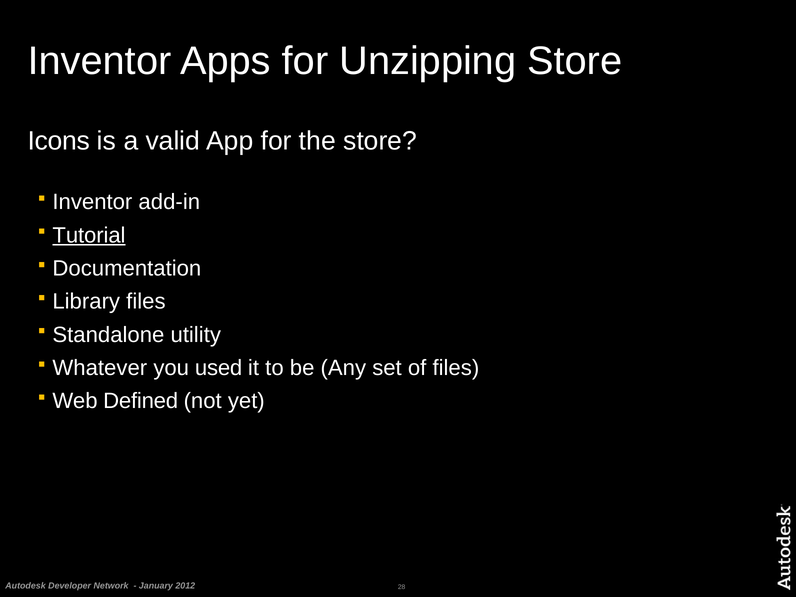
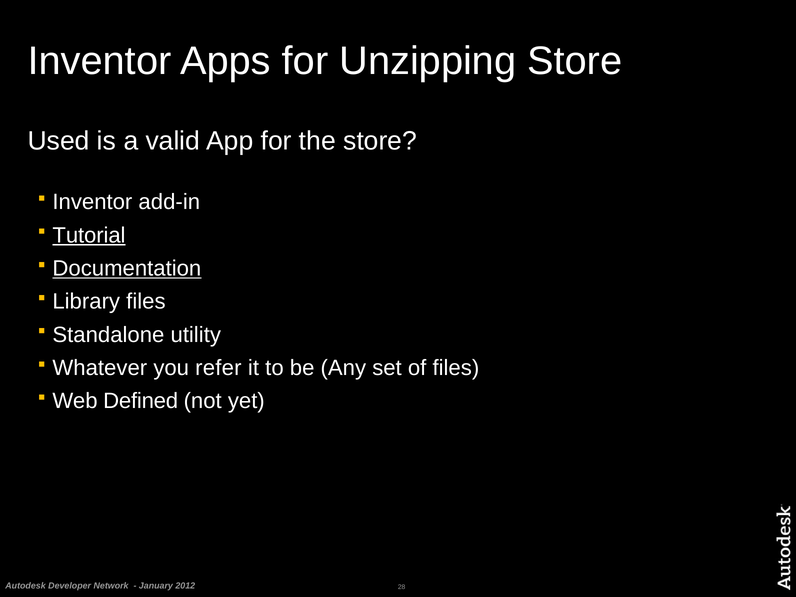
Icons: Icons -> Used (59, 141)
Documentation underline: none -> present (127, 268)
used: used -> refer (218, 368)
